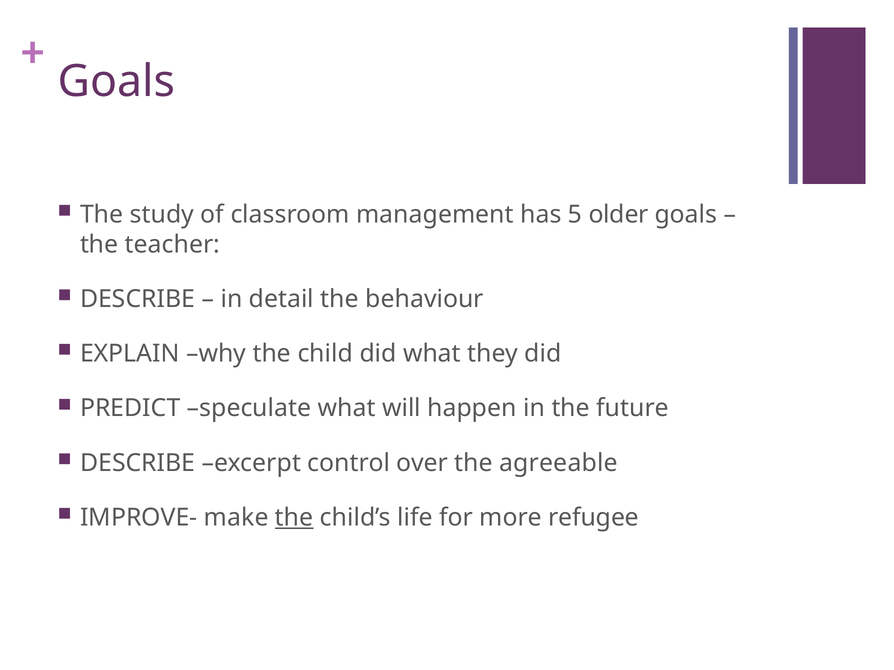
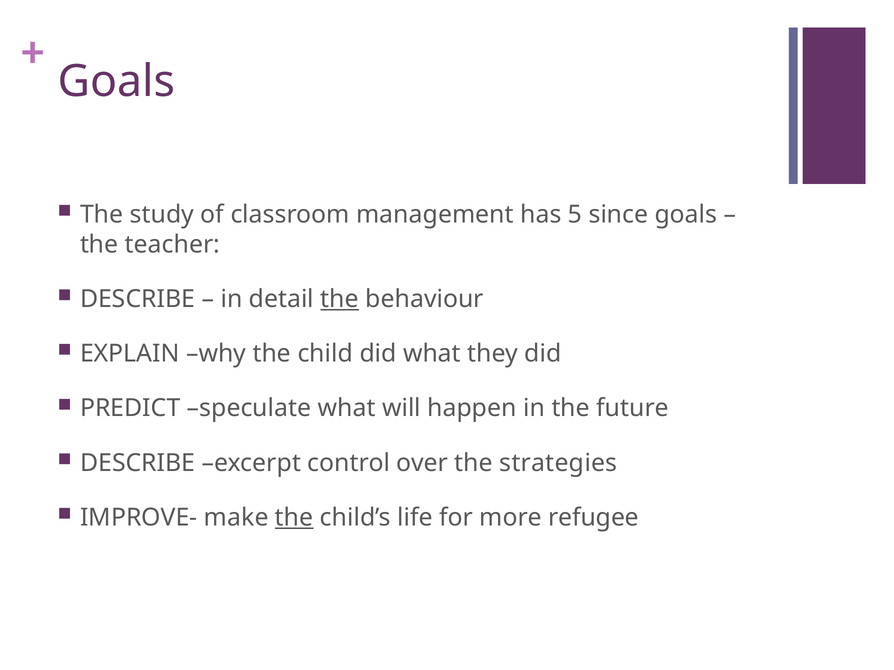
older: older -> since (618, 215)
the underline: none -> present (340, 299)
agreeable: agreeable -> strategies (558, 463)
